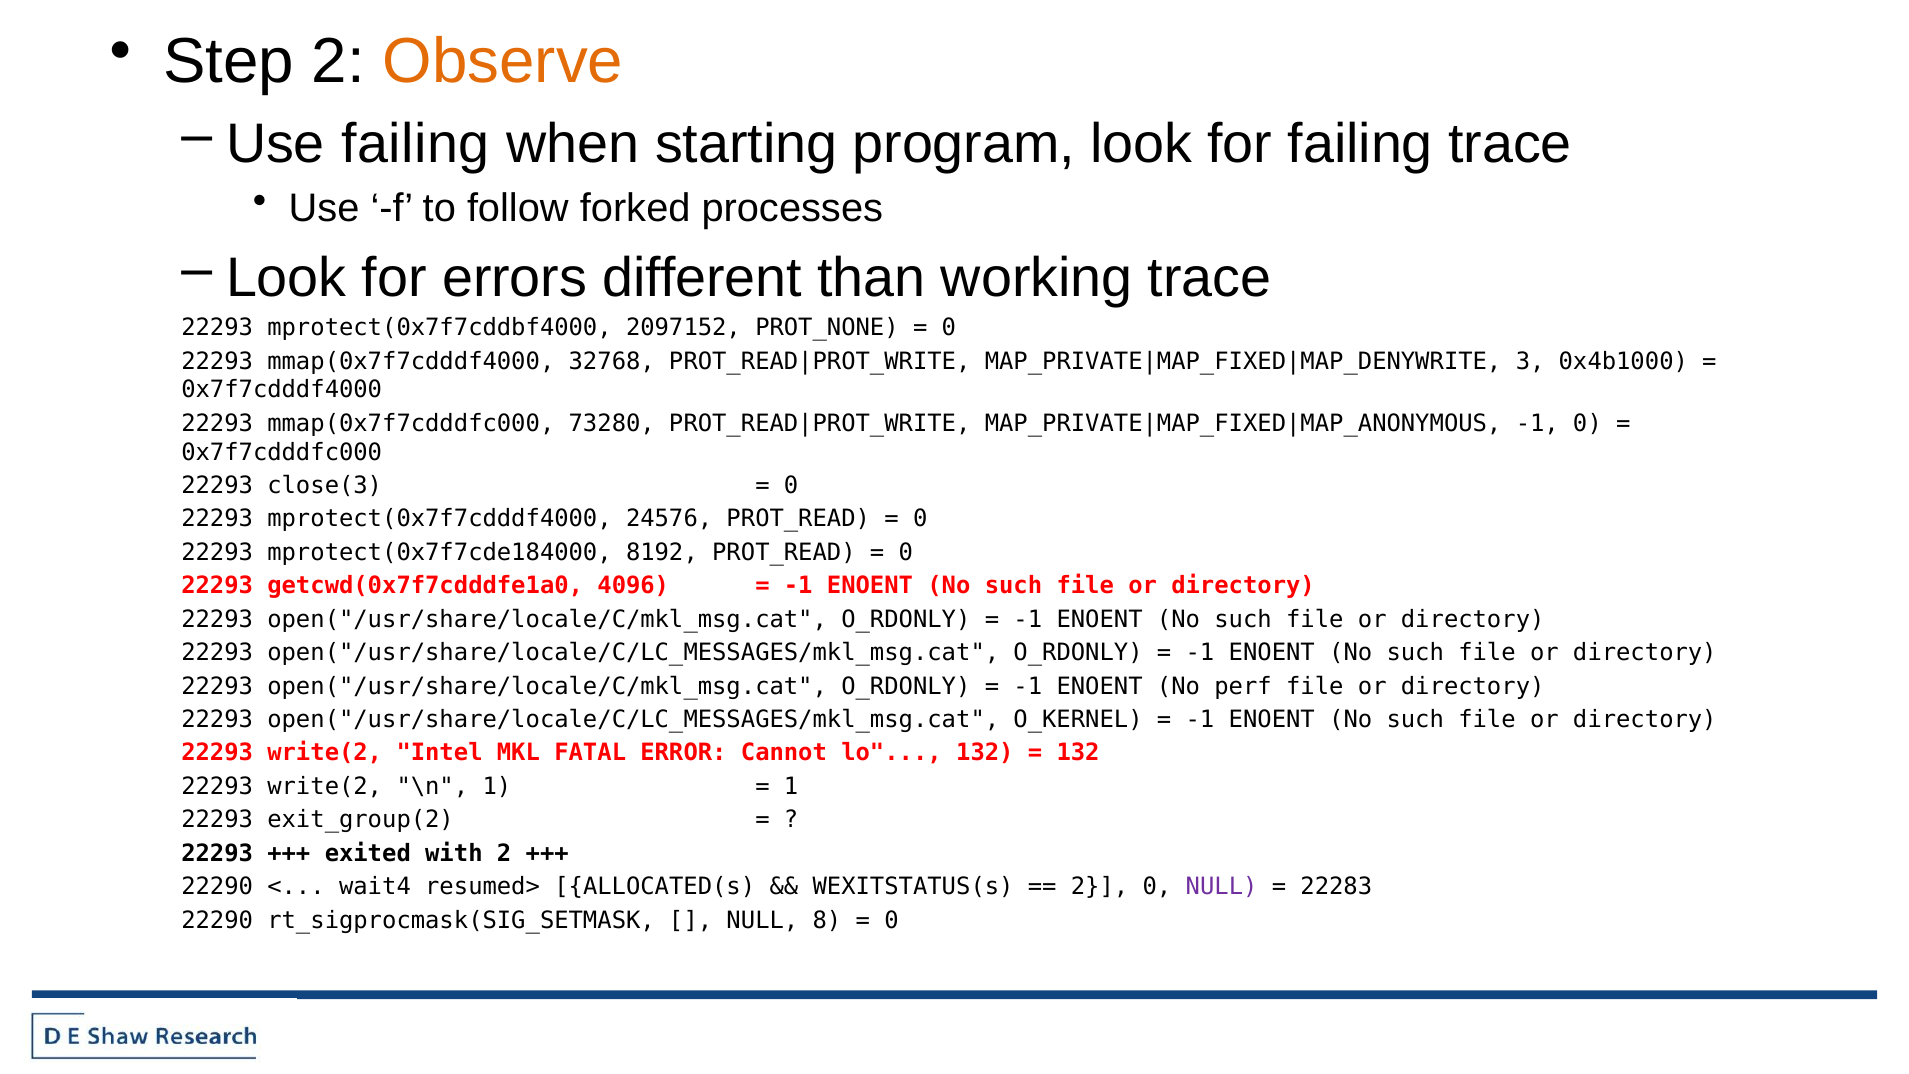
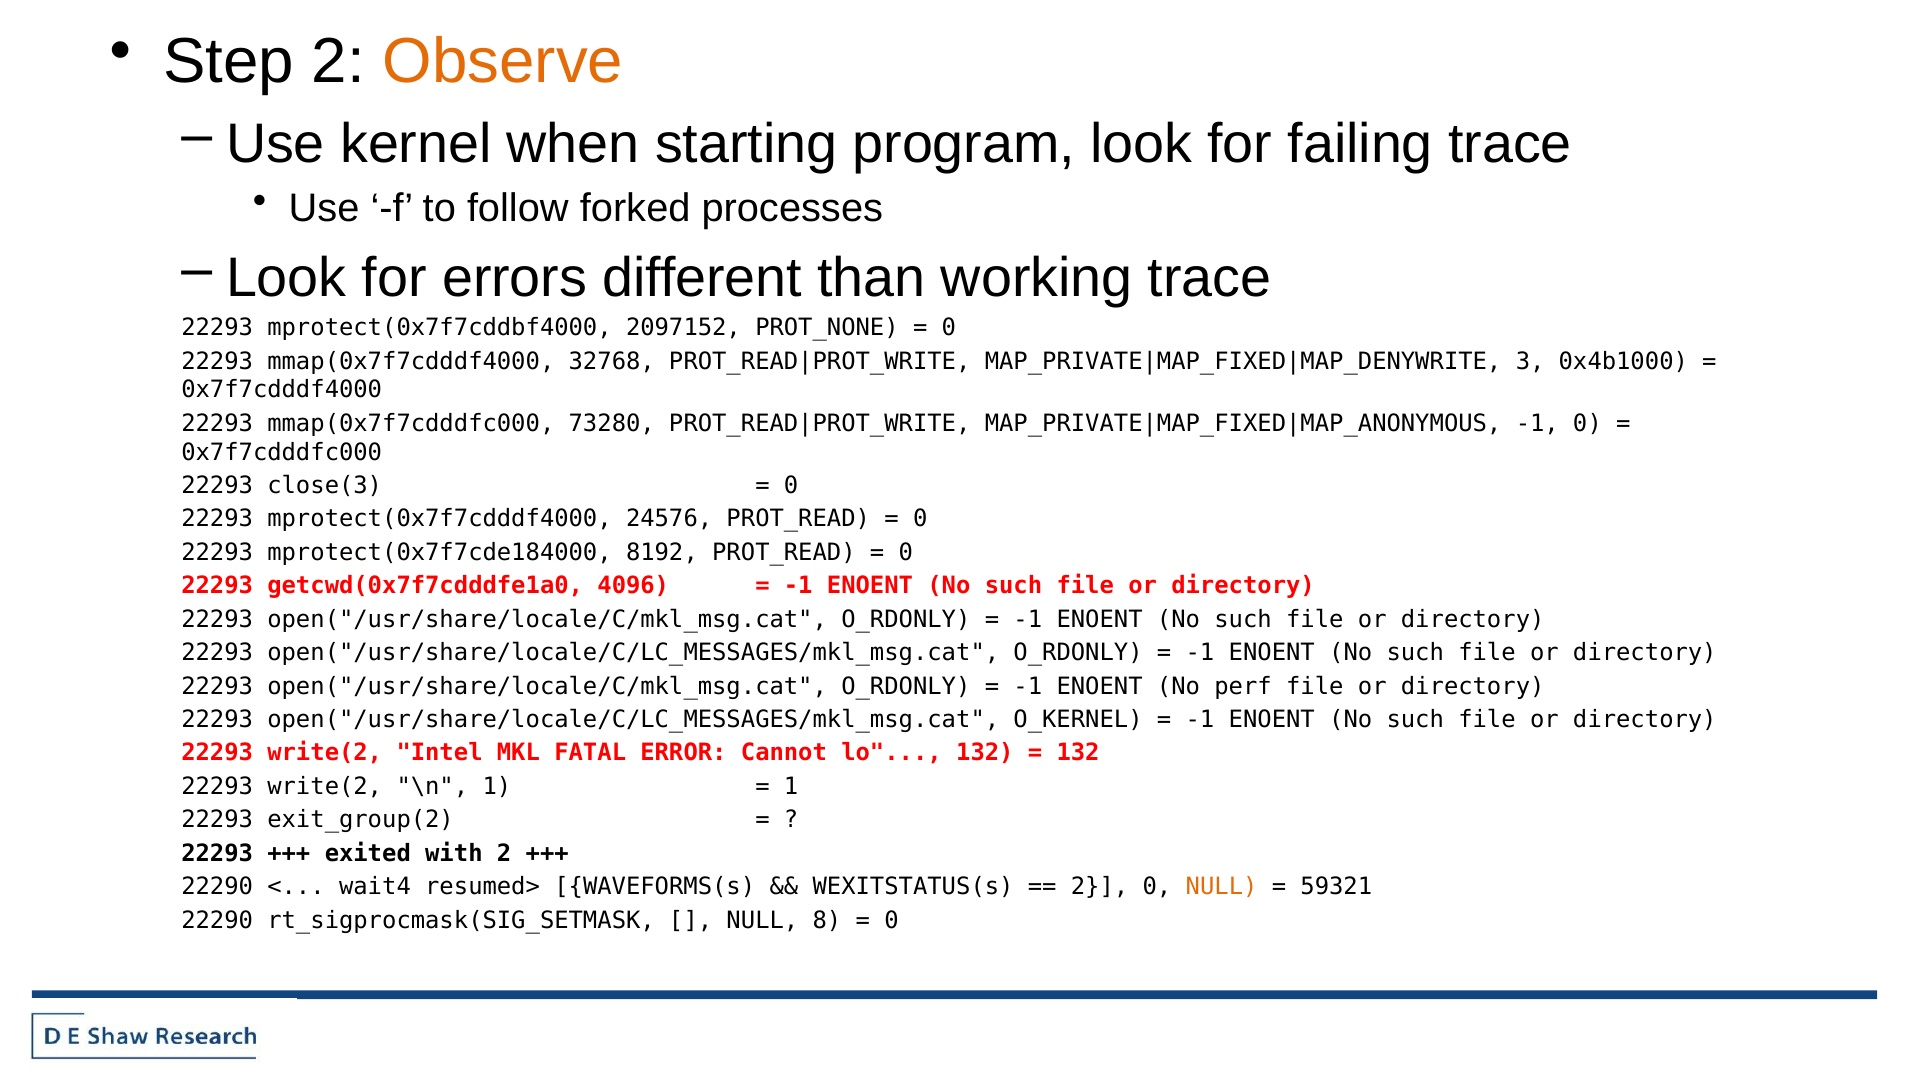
Use failing: failing -> kernel (416, 144)
ALLOCATED(s: ALLOCATED(s -> WAVEFORMS(s (655, 887)
NULL colour: purple -> orange (1222, 887)
22283: 22283 -> 59321 (1336, 887)
